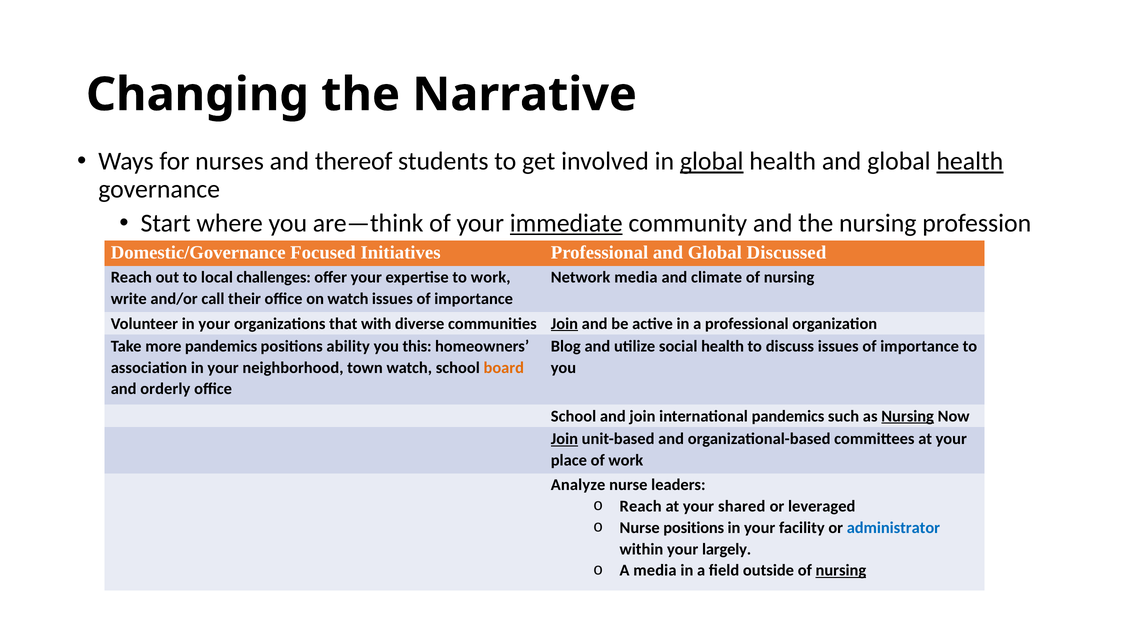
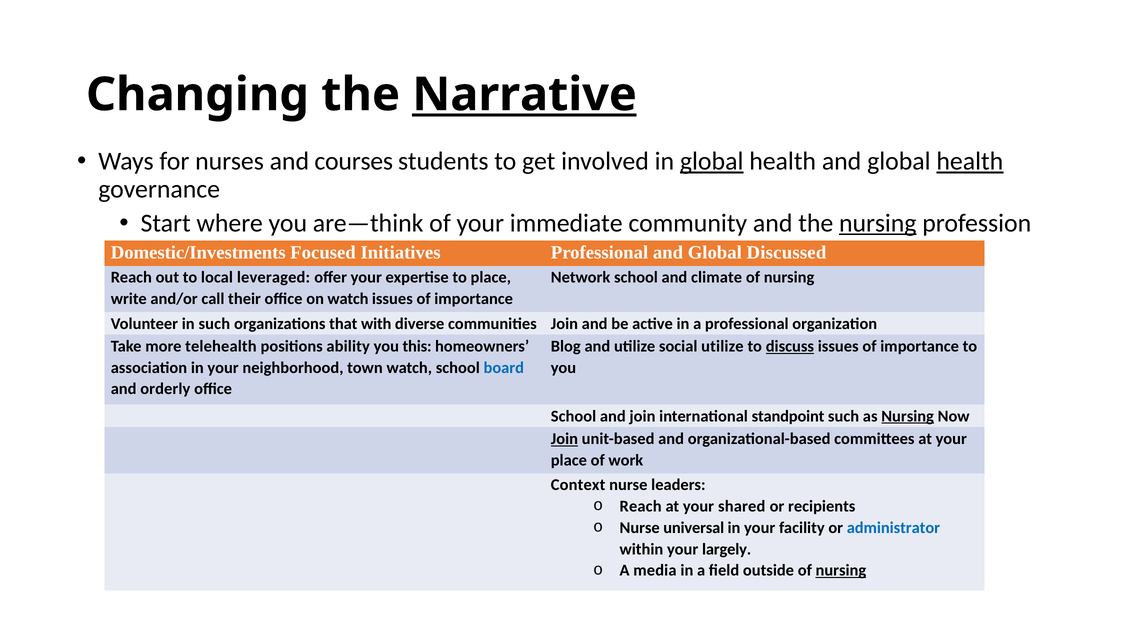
Narrative underline: none -> present (525, 95)
thereof: thereof -> courses (354, 162)
immediate underline: present -> none (566, 223)
nursing underline: none -> present (878, 223)
Domestic/Governance: Domestic/Governance -> Domestic/Investments (198, 253)
challenges: challenges -> leveraged (273, 278)
to work: work -> place (491, 278)
Network media: media -> school (636, 278)
Volunteer in your: your -> such (214, 324)
Join underline: present -> none (564, 324)
more pandemics: pandemics -> telehealth (221, 346)
social health: health -> utilize (722, 346)
discuss underline: none -> present (790, 346)
board colour: orange -> blue (504, 368)
international pandemics: pandemics -> standpoint (788, 416)
Analyze: Analyze -> Context (578, 485)
leveraged: leveraged -> recipients (822, 507)
Nurse positions: positions -> universal (694, 528)
